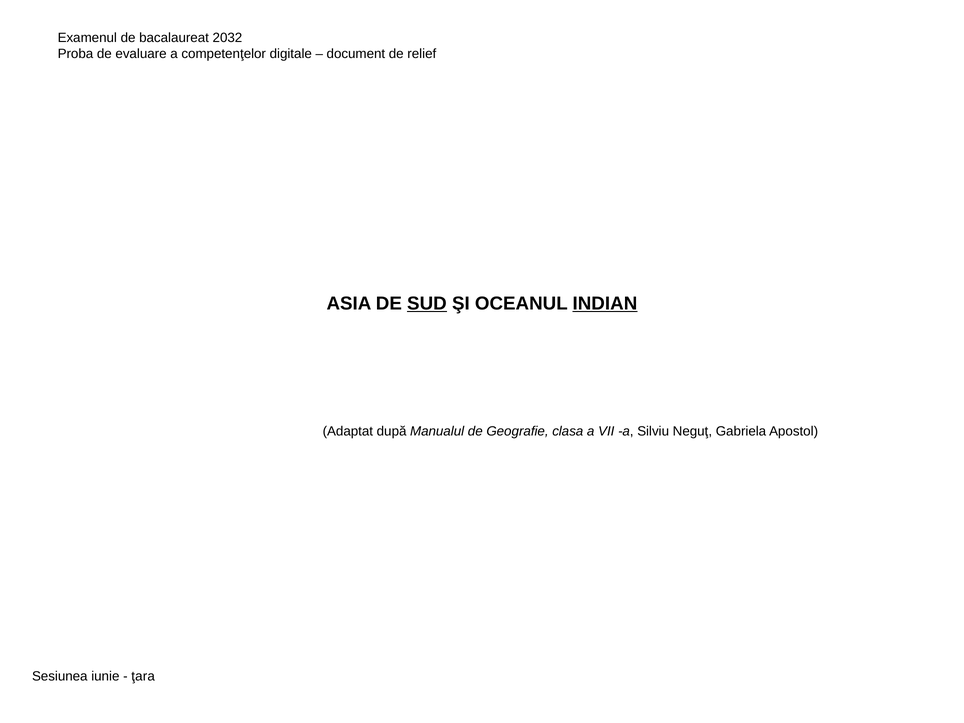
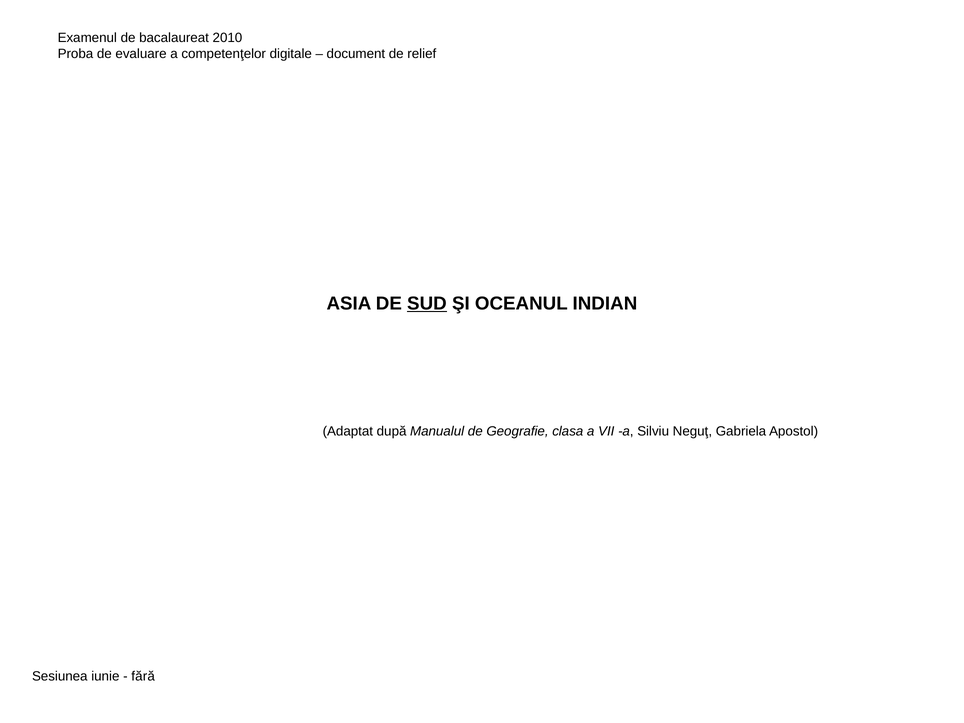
2032: 2032 -> 2010 (227, 38)
INDIAN underline: present -> none (605, 303)
ţara: ţara -> fără (143, 676)
